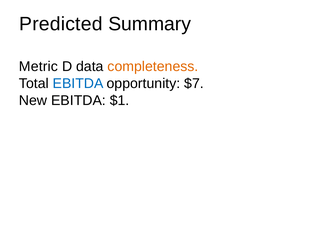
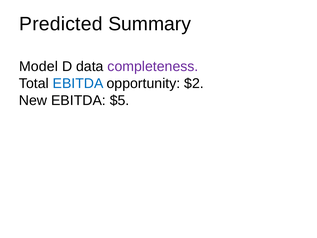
Metric: Metric -> Model (38, 66)
completeness colour: orange -> purple (153, 66)
$7: $7 -> $2 (194, 83)
$1: $1 -> $5 (120, 100)
